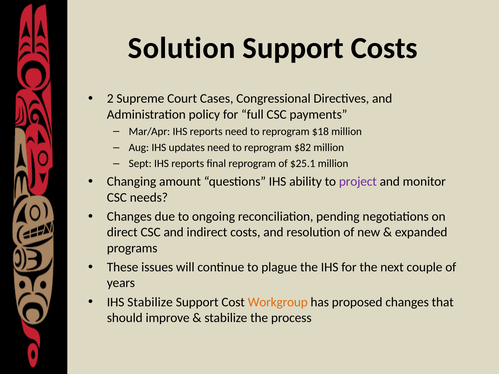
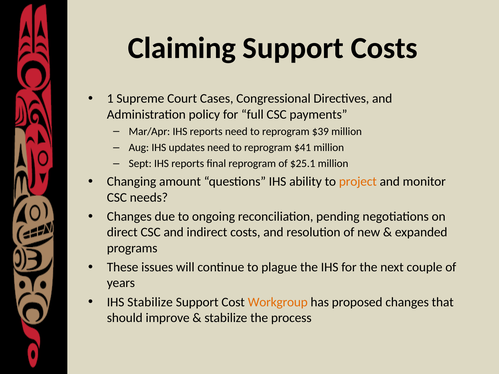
Solution: Solution -> Claiming (182, 48)
2: 2 -> 1 (110, 99)
$18: $18 -> $39 (320, 132)
$82: $82 -> $41 (303, 148)
project colour: purple -> orange (358, 182)
